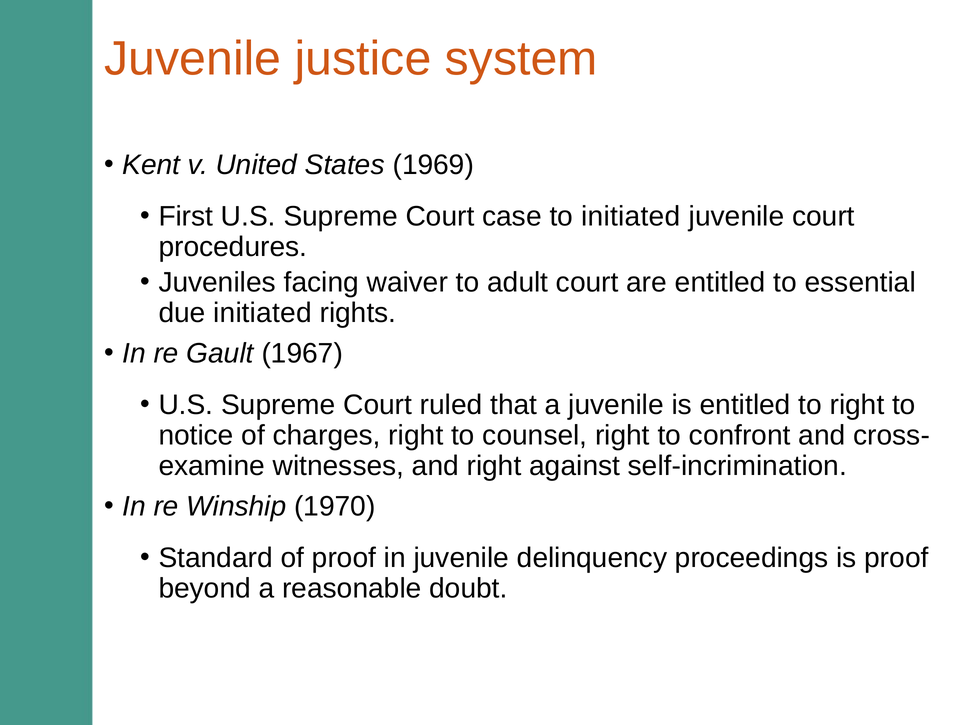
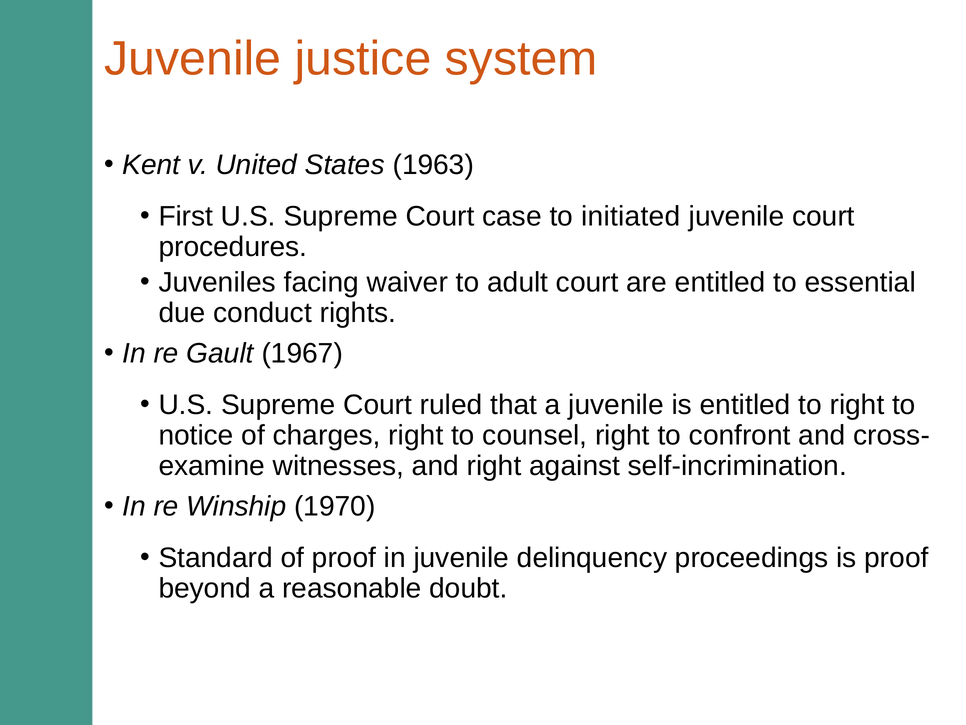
1969: 1969 -> 1963 (433, 165)
due initiated: initiated -> conduct (263, 313)
